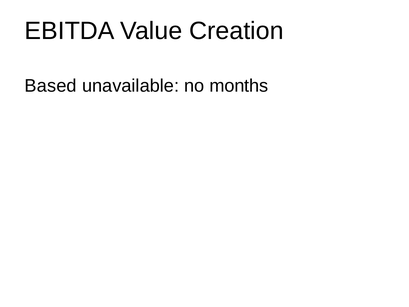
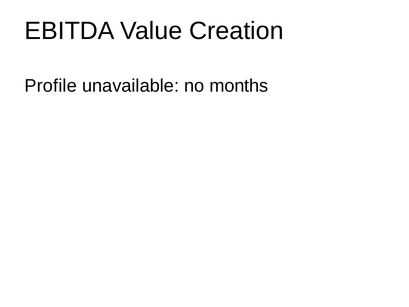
Based: Based -> Profile (51, 86)
